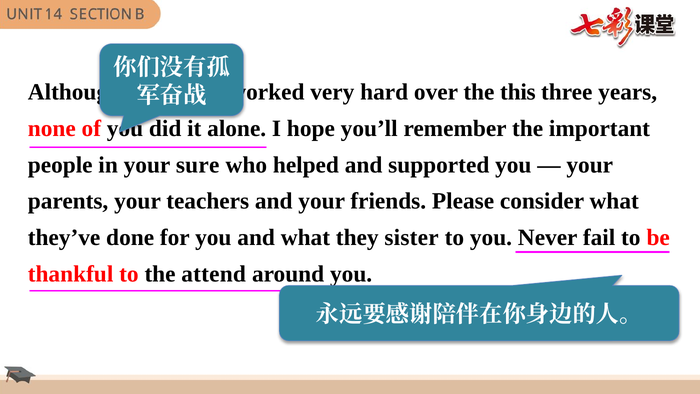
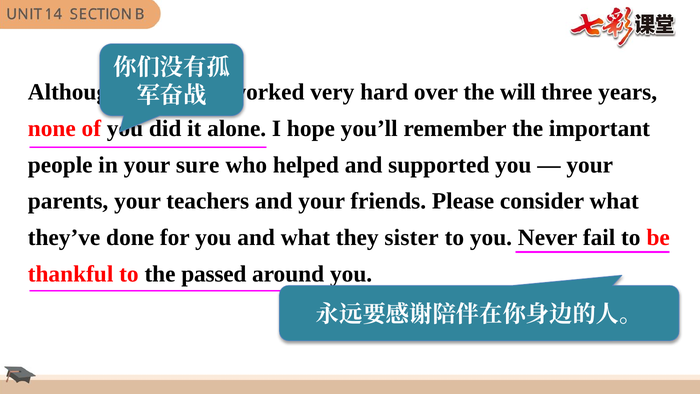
this: this -> will (518, 92)
attend: attend -> passed (214, 274)
